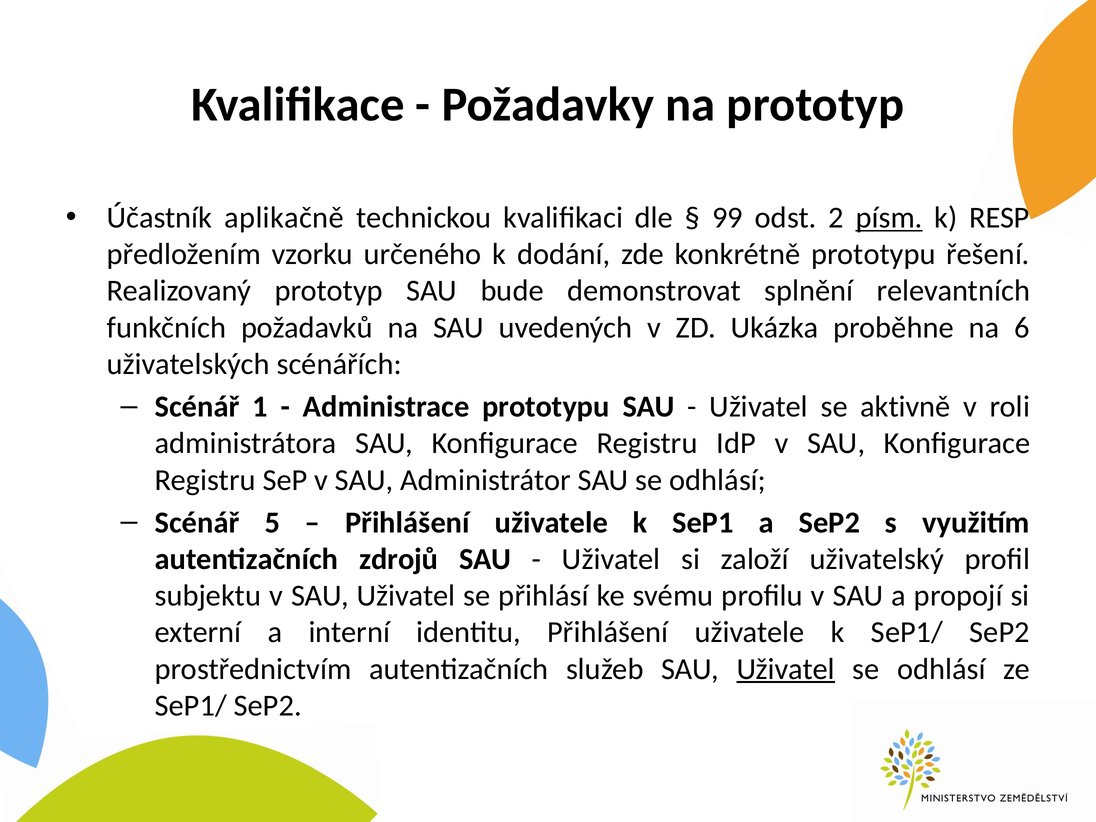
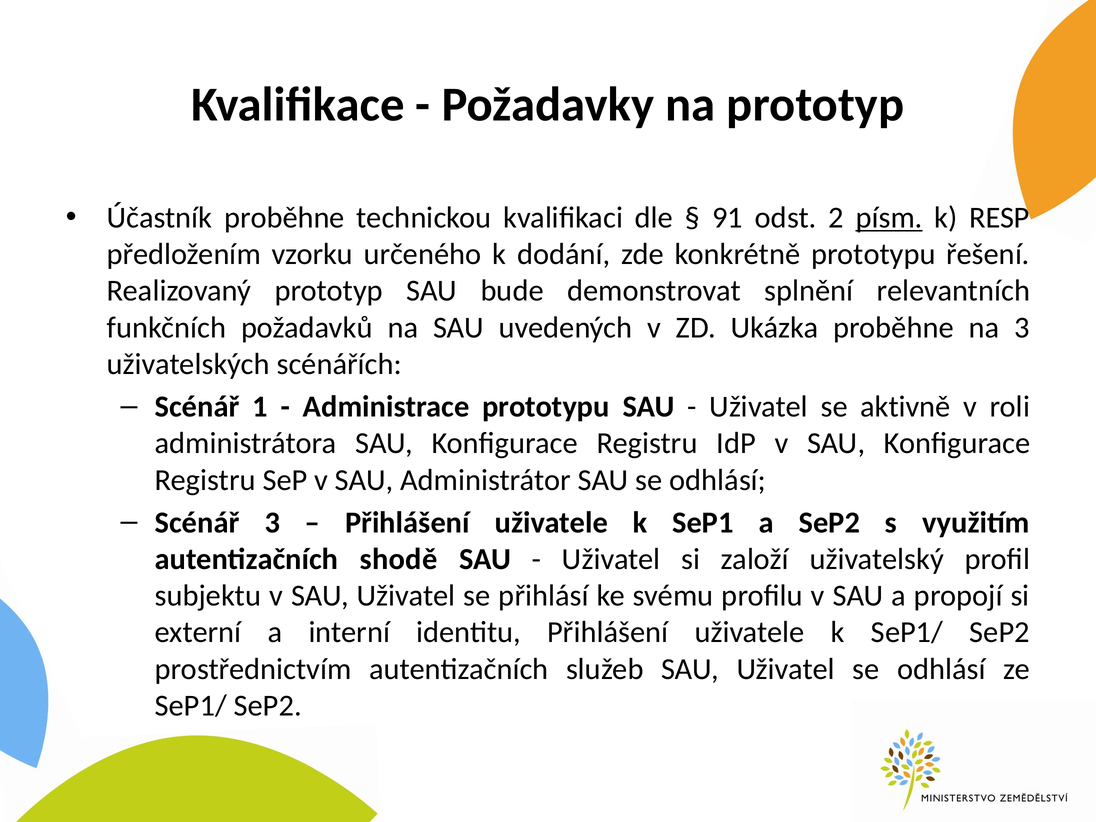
Účastník aplikačně: aplikačně -> proběhne (284, 218)
99: 99 -> 91 (727, 218)
na 6: 6 -> 3 (1022, 328)
Scénář 5: 5 -> 3 (272, 523)
zdrojů: zdrojů -> shodě (399, 559)
Uživatel underline: present -> none (786, 669)
